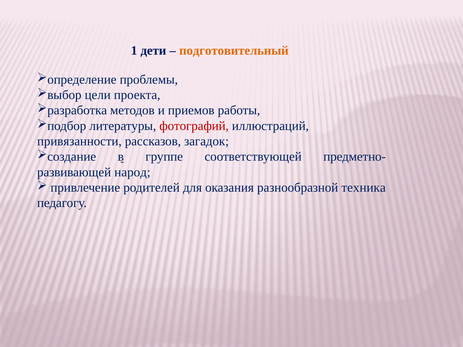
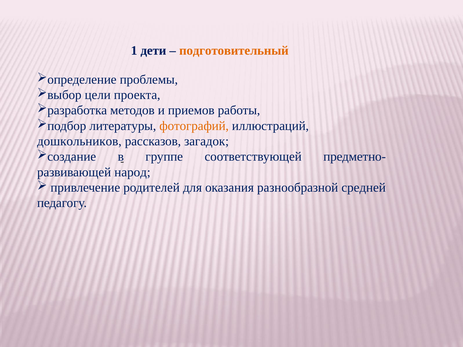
фотографий colour: red -> orange (194, 126)
привязанности: привязанности -> дошкольников (79, 141)
техника: техника -> средней (364, 188)
